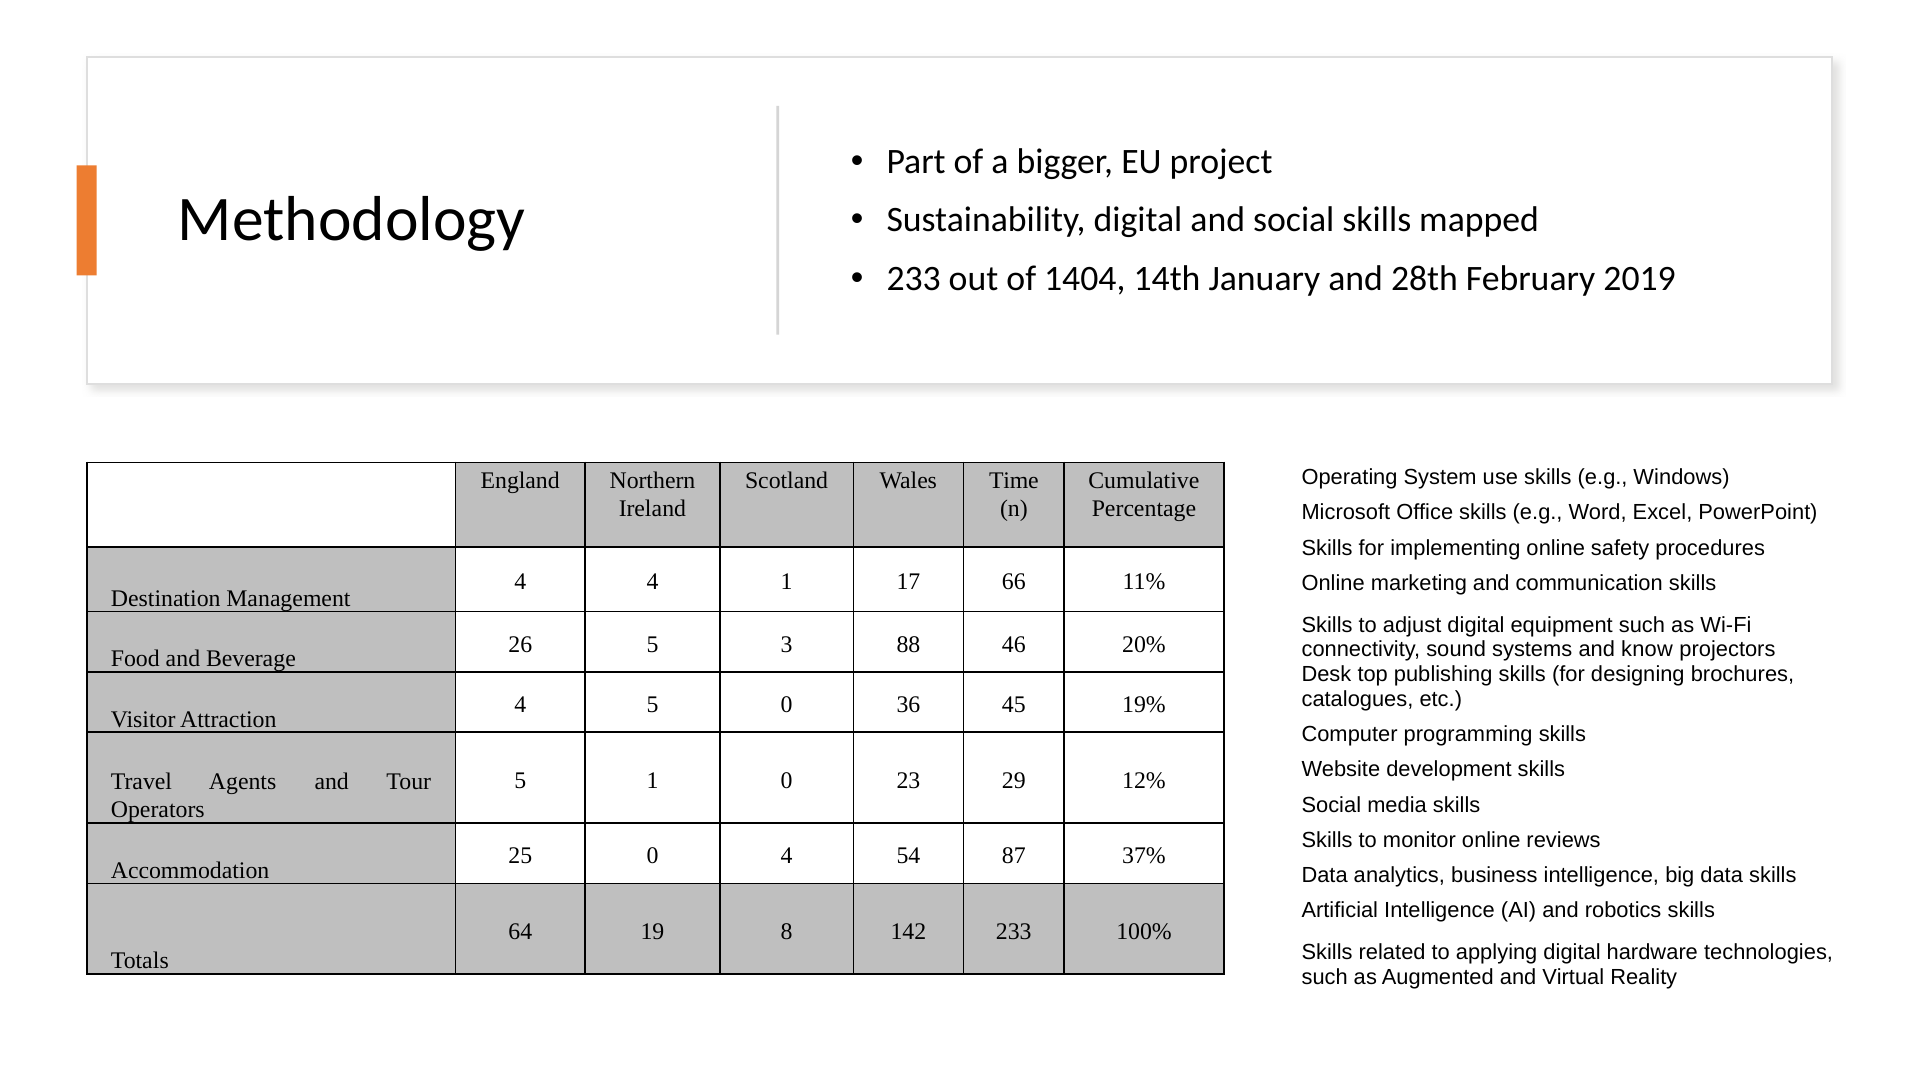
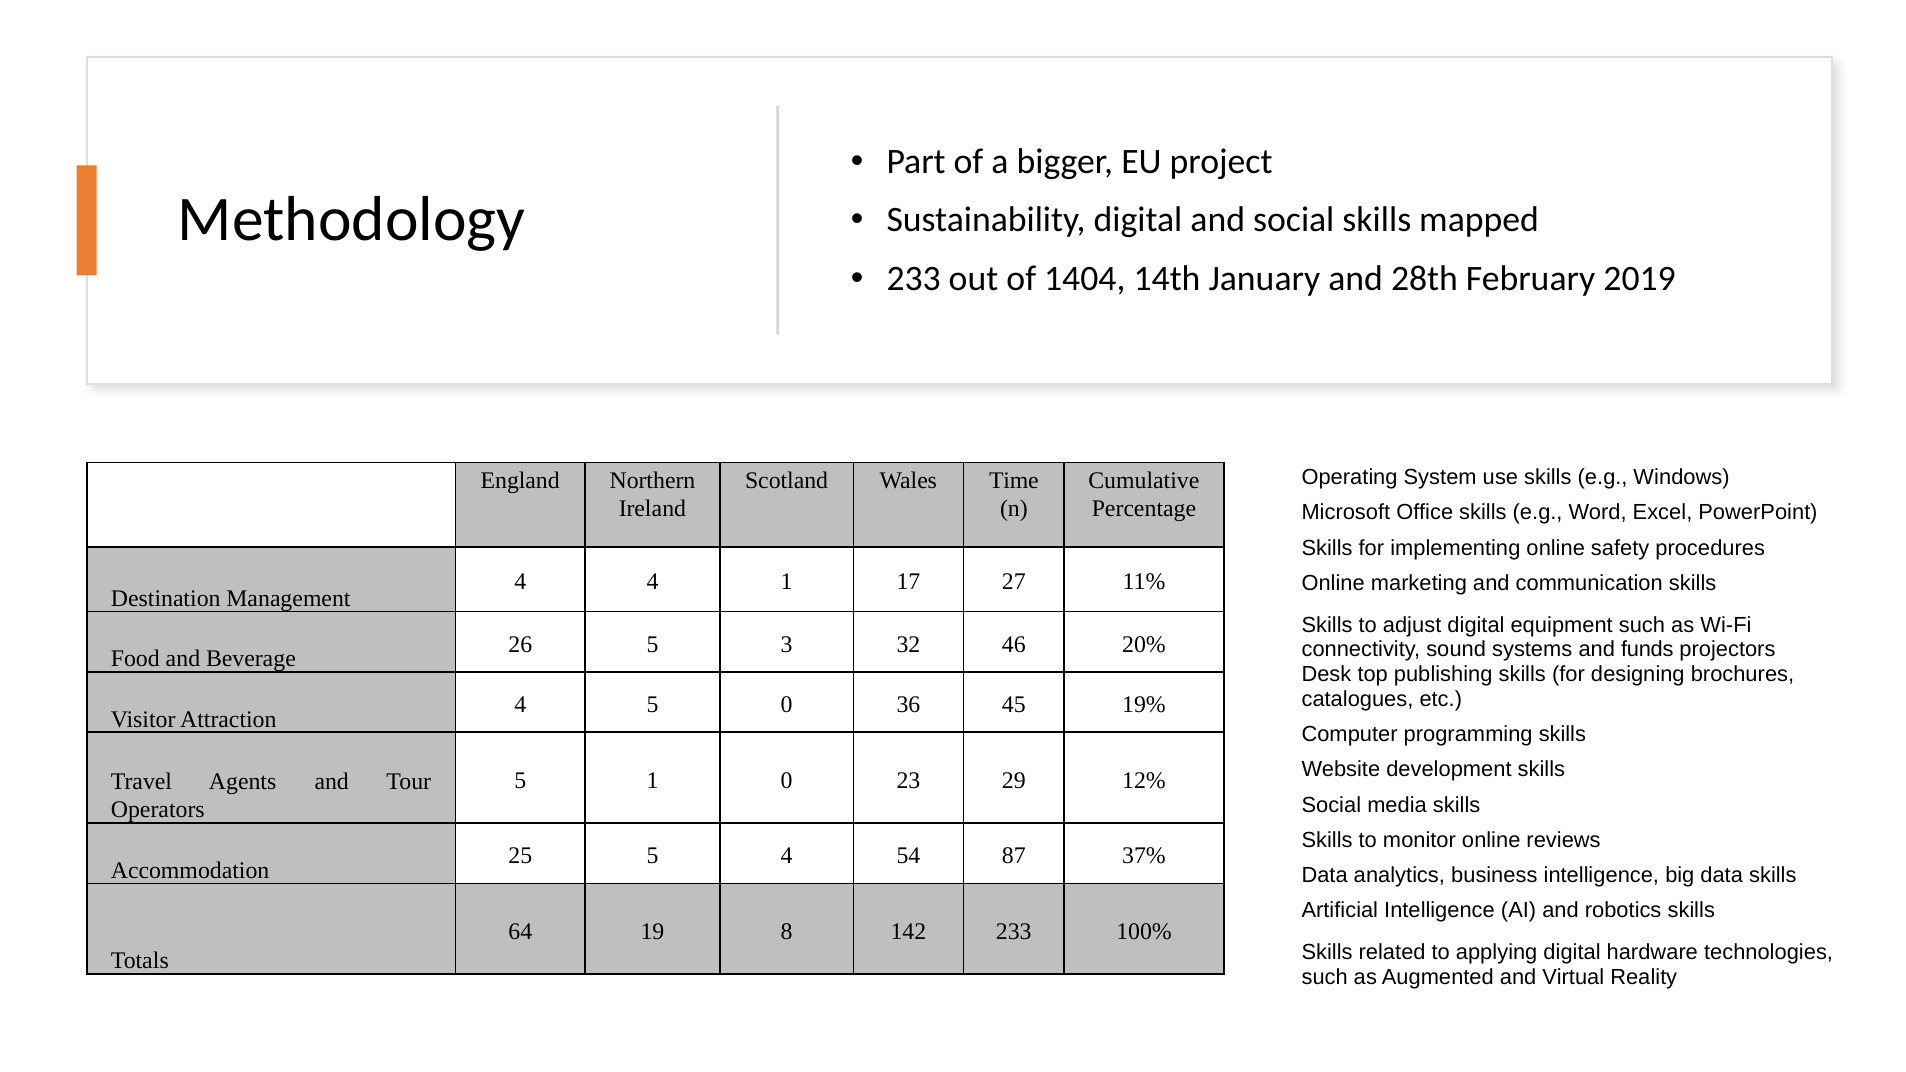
66: 66 -> 27 (1014, 582)
88: 88 -> 32 (908, 644)
know: know -> funds (1647, 649)
25 0: 0 -> 5 (652, 856)
